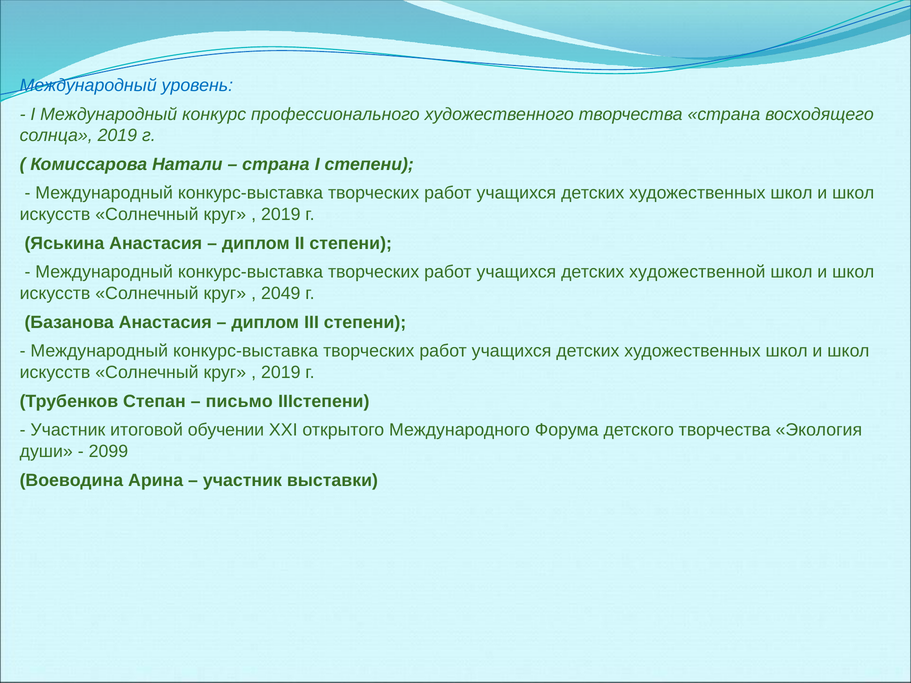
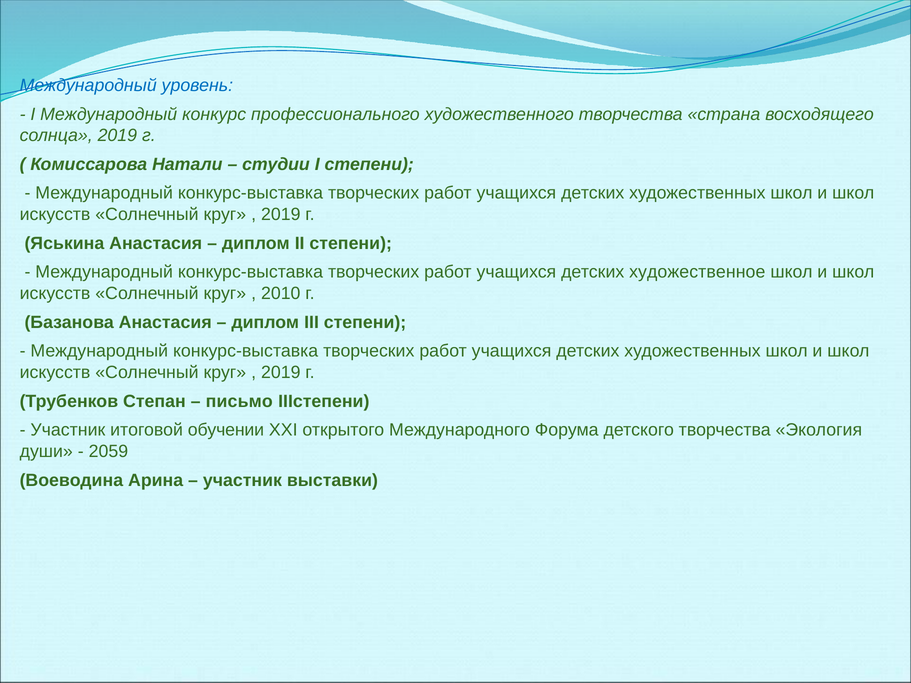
страна: страна -> студии (276, 164)
художественной: художественной -> художественное (697, 272)
2049: 2049 -> 2010 (281, 293)
2099: 2099 -> 2059 (108, 452)
